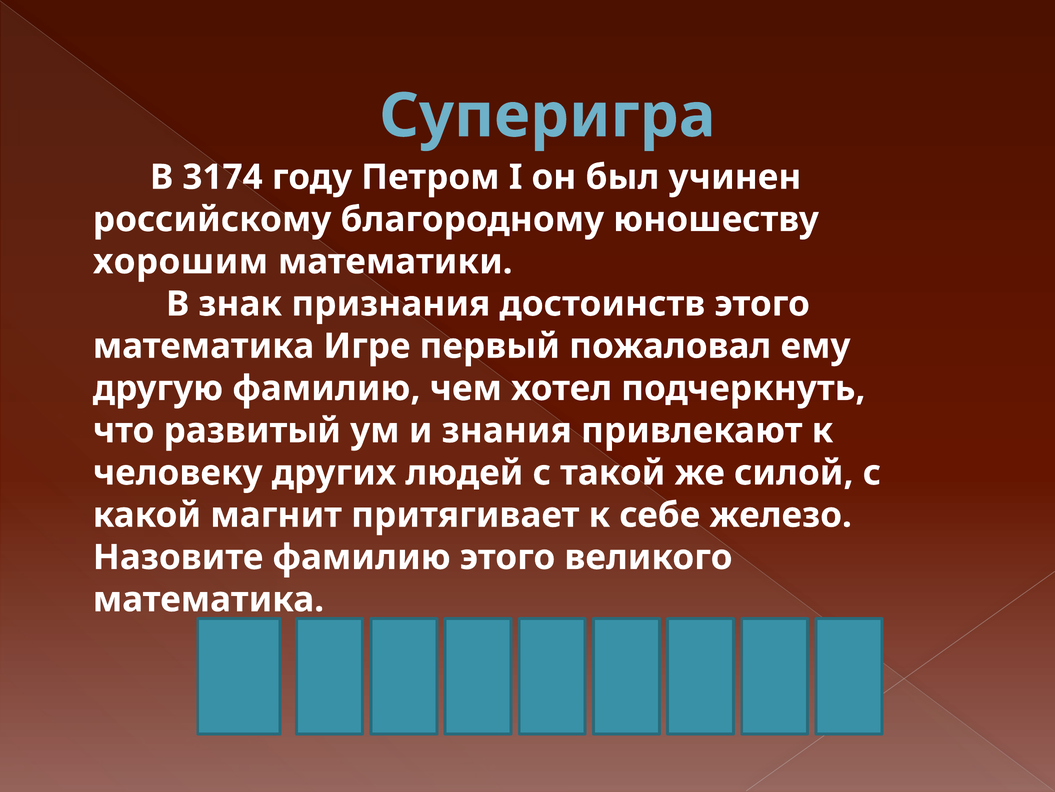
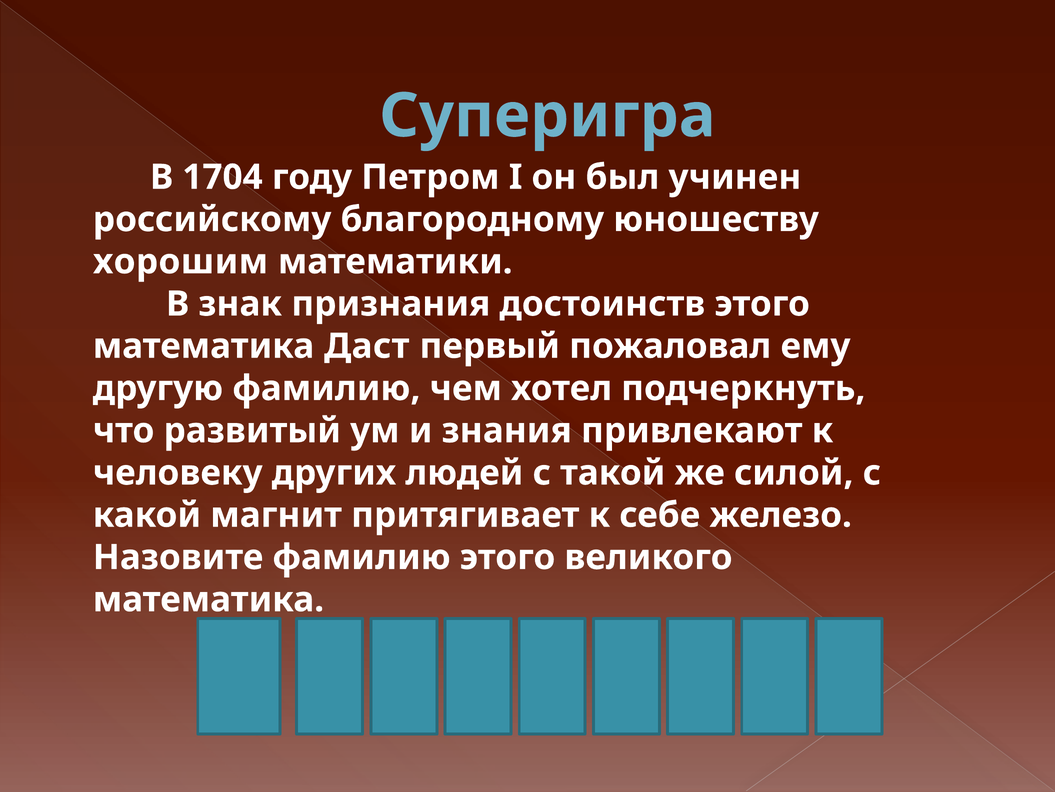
3174: 3174 -> 1704 (223, 177)
Игре: Игре -> Даст (367, 346)
